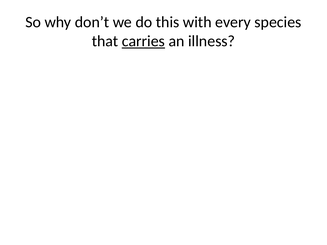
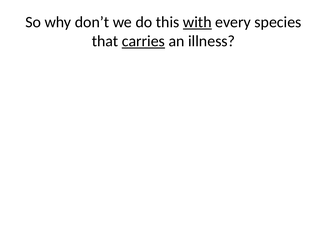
with underline: none -> present (197, 22)
